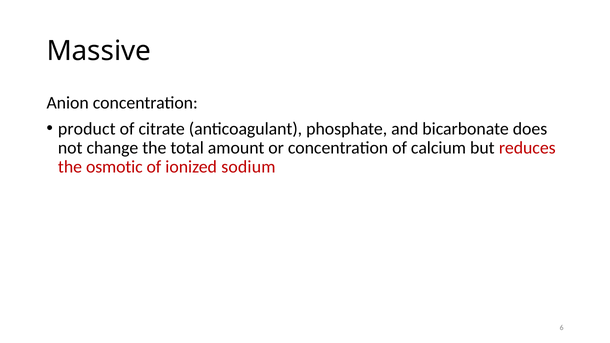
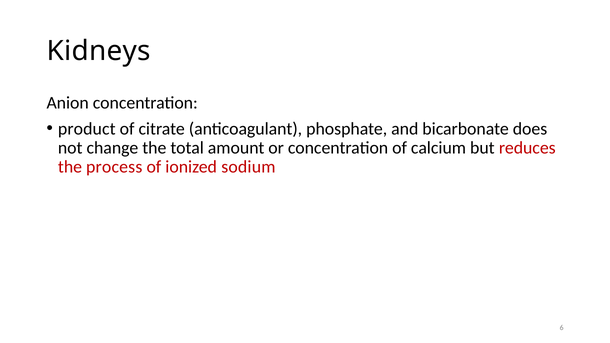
Massive: Massive -> Kidneys (99, 51)
osmotic: osmotic -> process (114, 167)
